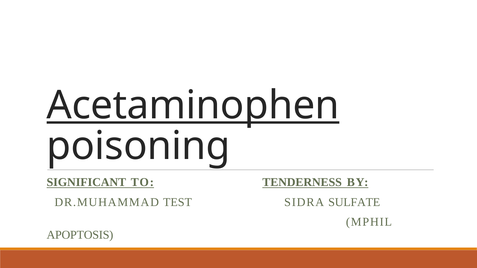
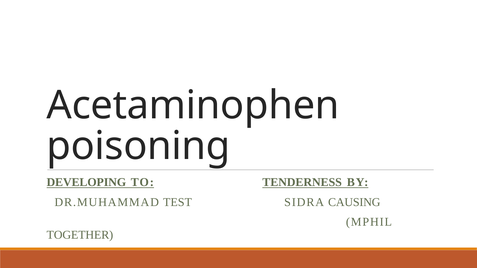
Acetaminophen underline: present -> none (193, 106)
SIGNIFICANT: SIGNIFICANT -> DEVELOPING (86, 182)
SULFATE: SULFATE -> CAUSING (354, 202)
APOPTOSIS: APOPTOSIS -> TOGETHER (80, 235)
